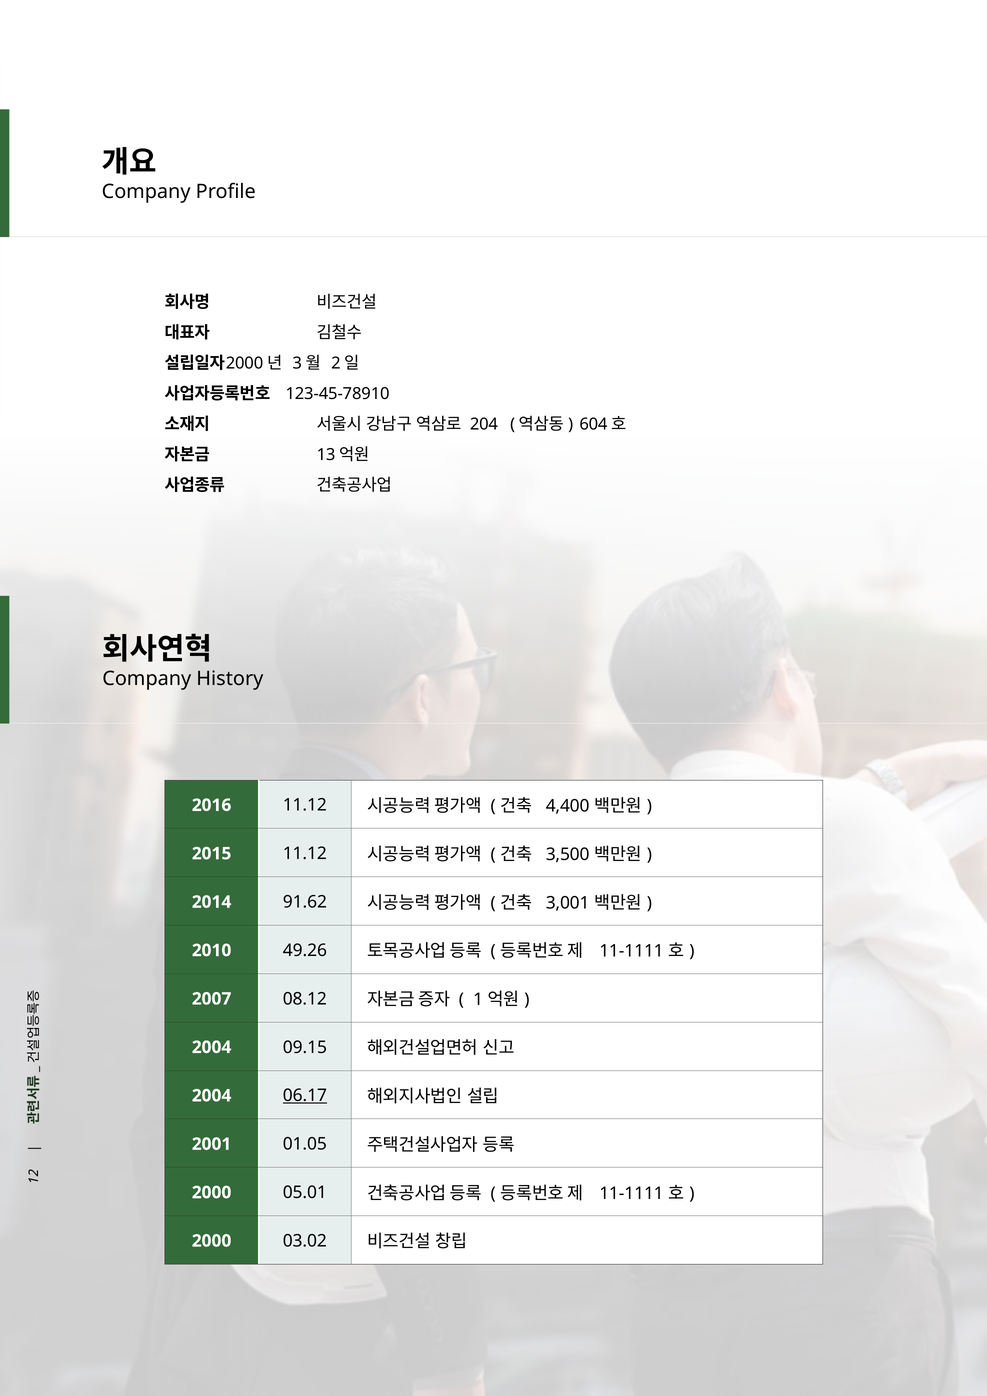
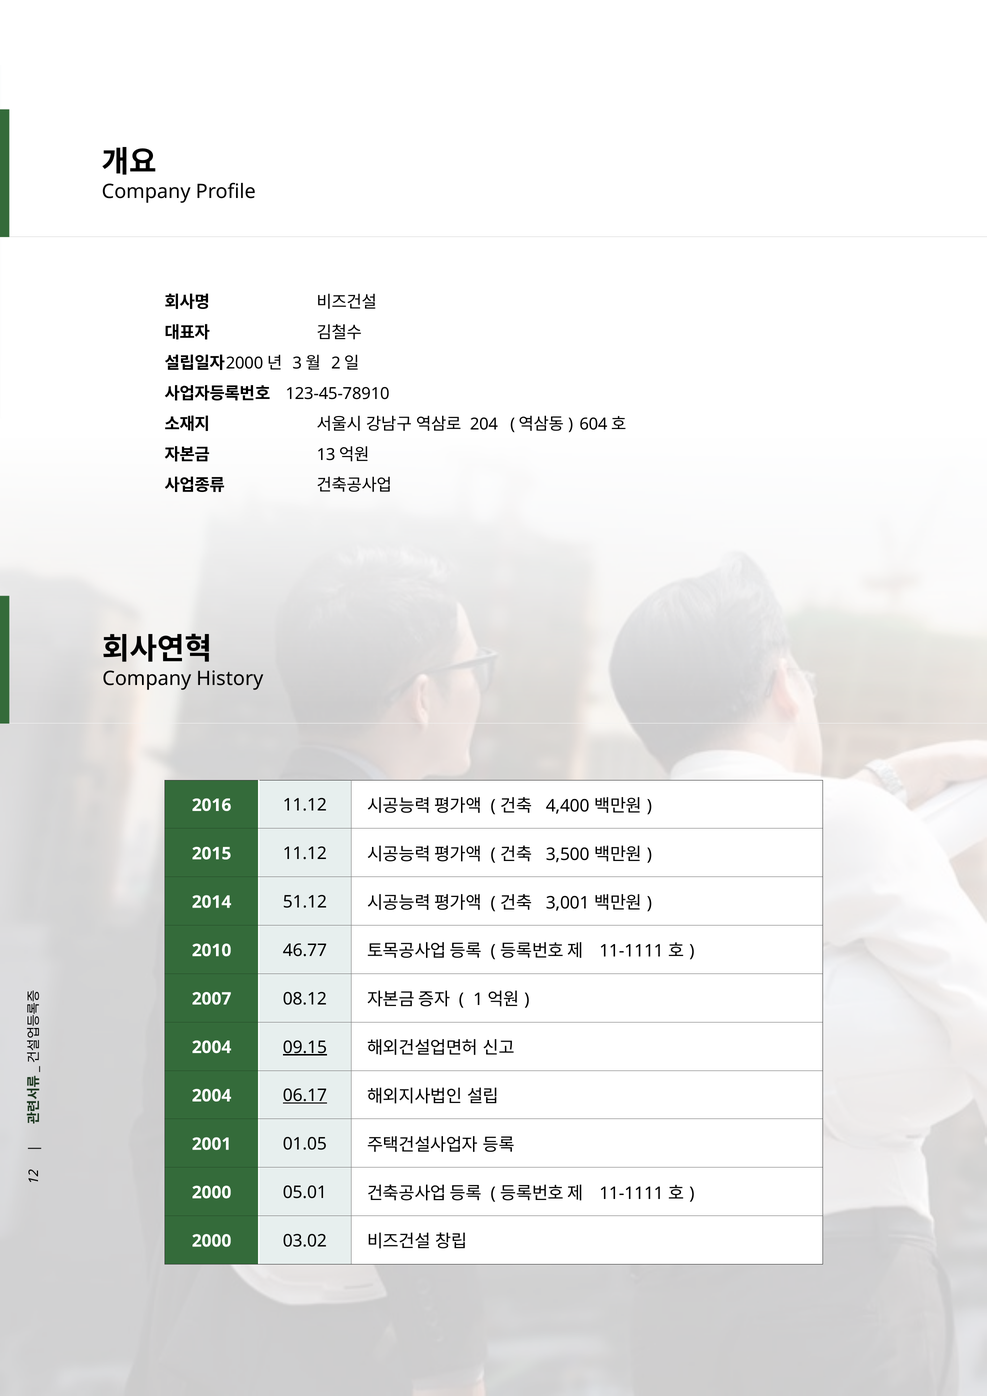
91.62: 91.62 -> 51.12 (305, 902)
49.26: 49.26 -> 46.77 (305, 950)
09.15 underline: none -> present (305, 1047)
